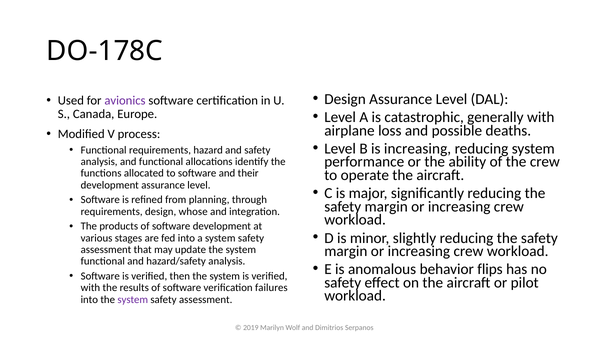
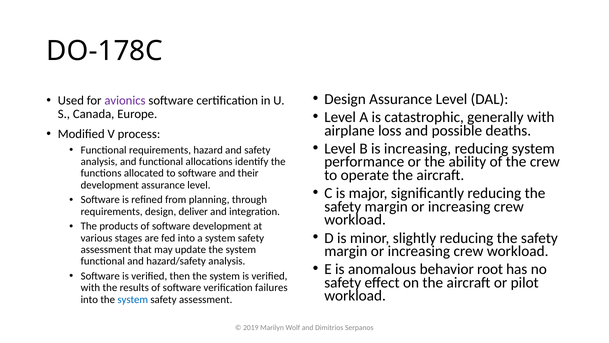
whose: whose -> deliver (193, 211)
flips: flips -> root (490, 269)
system colour: purple -> blue (133, 299)
